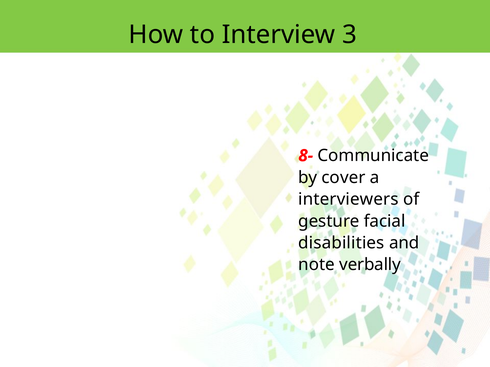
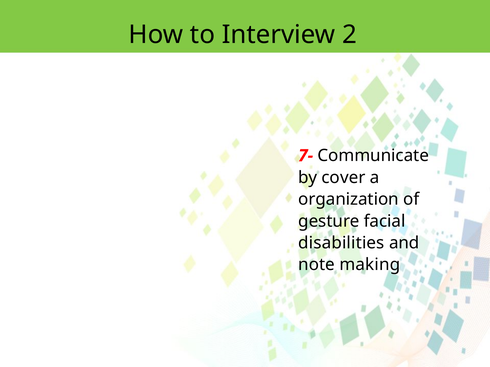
3: 3 -> 2 (349, 35)
8-: 8- -> 7- (306, 156)
interviewers: interviewers -> organization (349, 200)
verbally: verbally -> making (370, 265)
